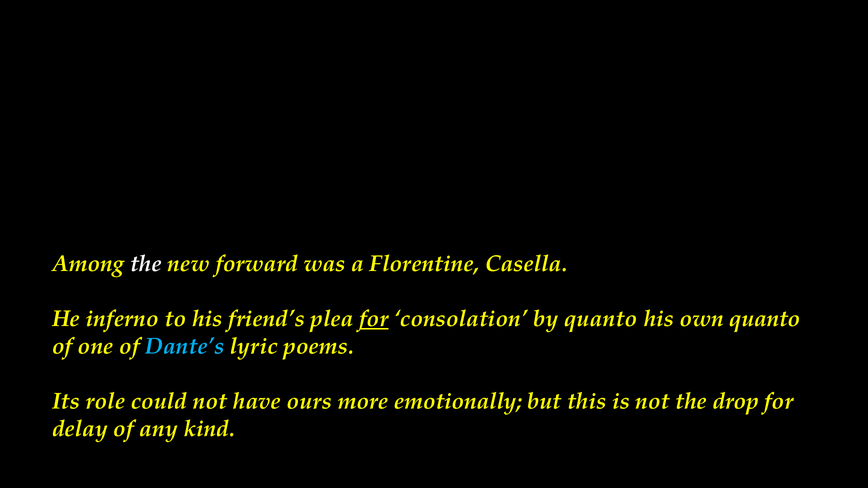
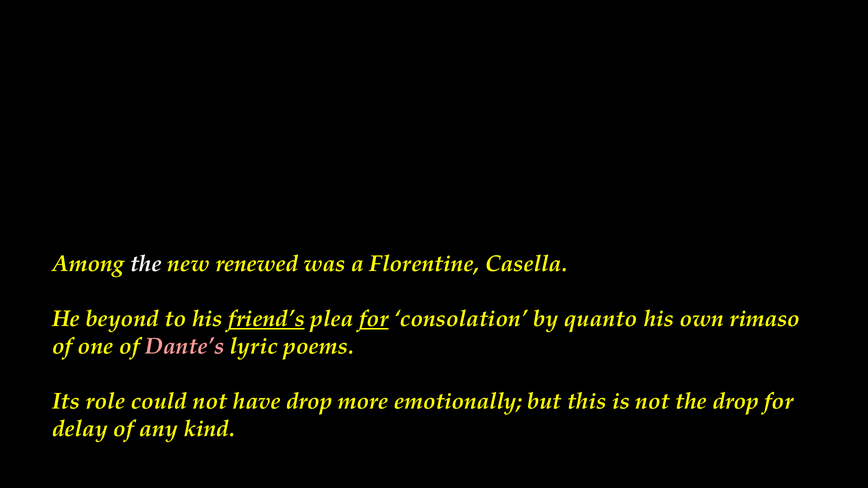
forward: forward -> renewed (257, 264)
inferno: inferno -> beyond (122, 319)
friend’s underline: none -> present (267, 319)
own quanto: quanto -> rimaso (765, 319)
Dante’s colour: light blue -> pink (185, 346)
have ours: ours -> drop (309, 401)
